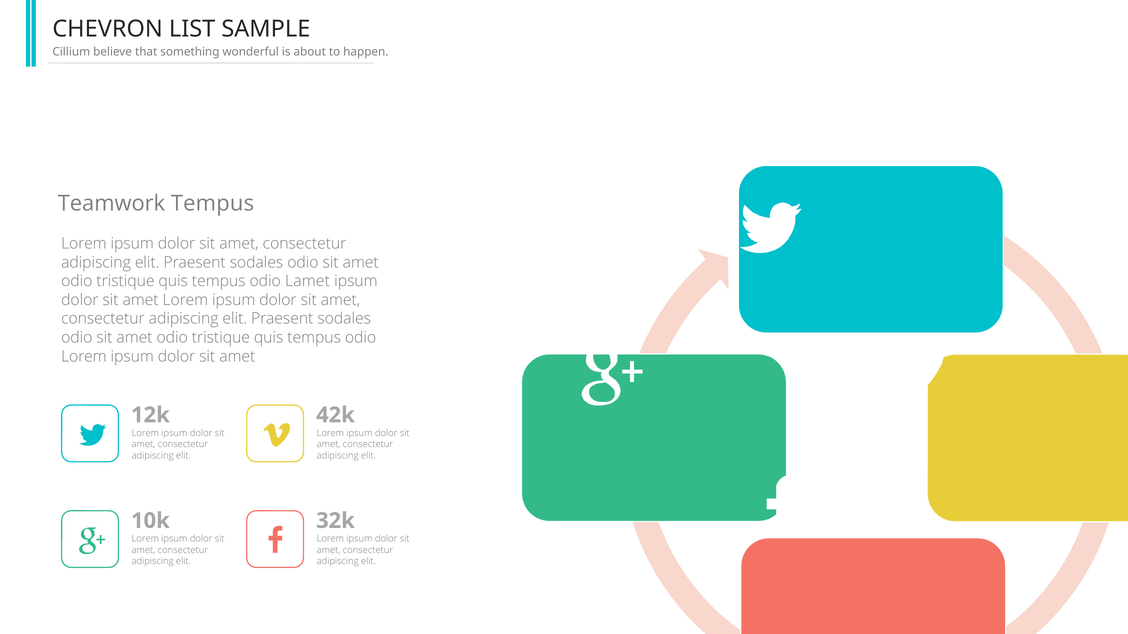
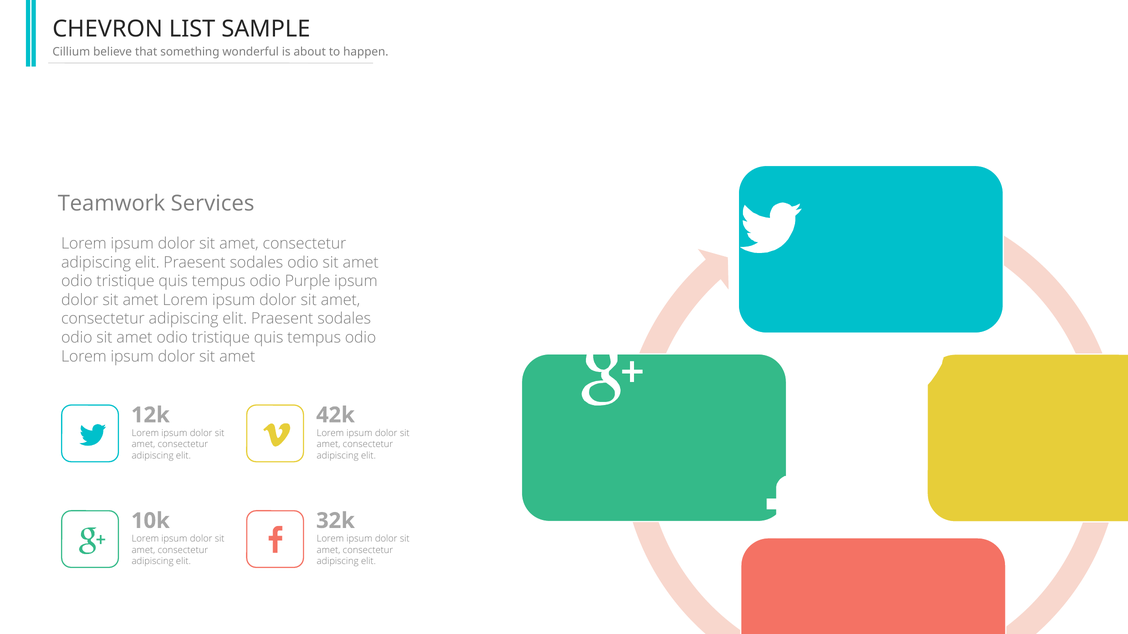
Teamwork Tempus: Tempus -> Services (213, 204)
Lamet: Lamet -> Purple (308, 281)
